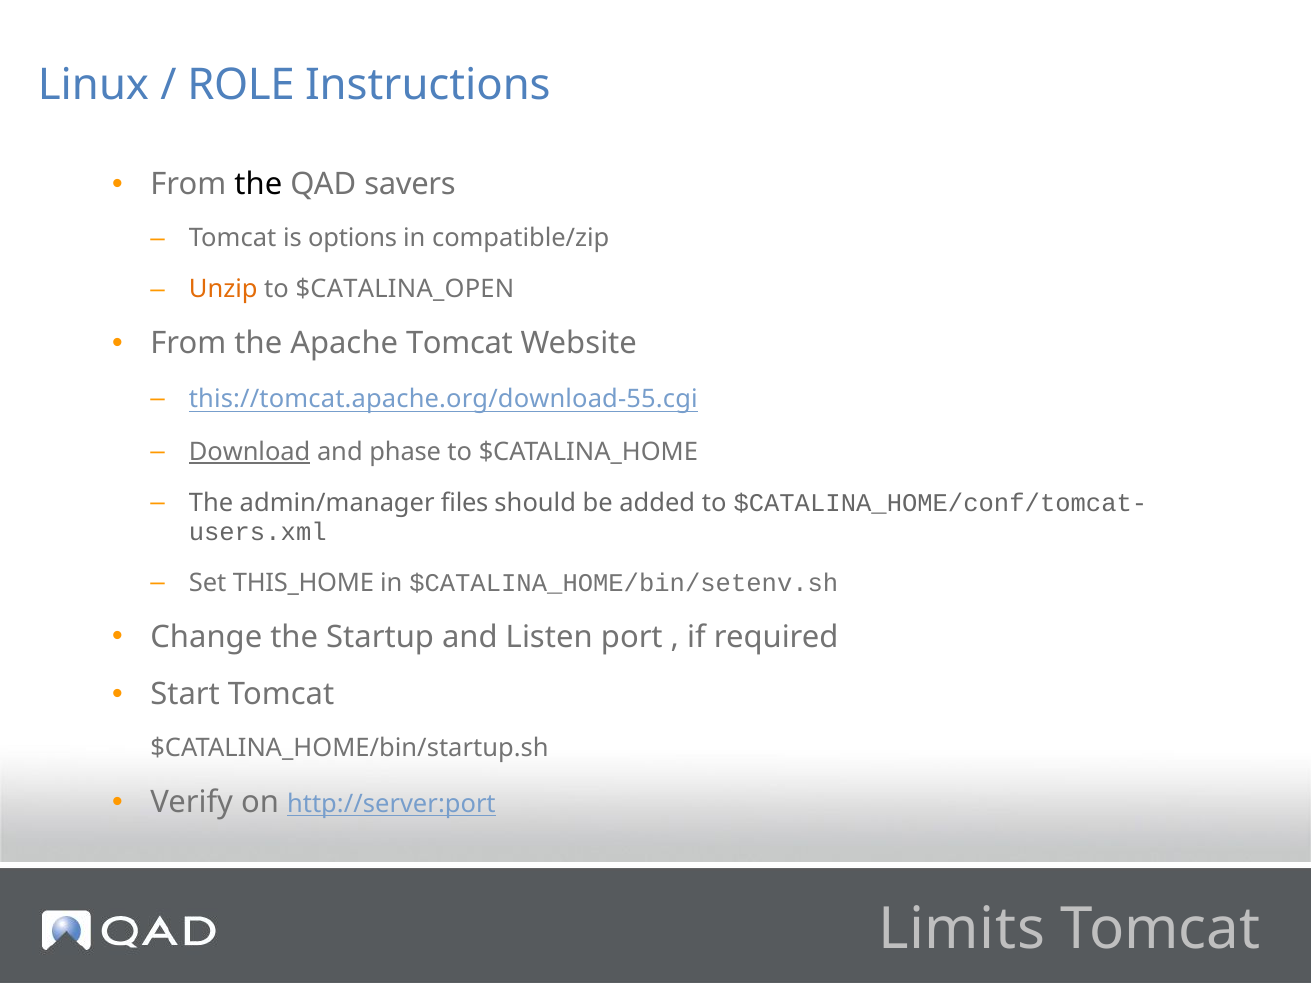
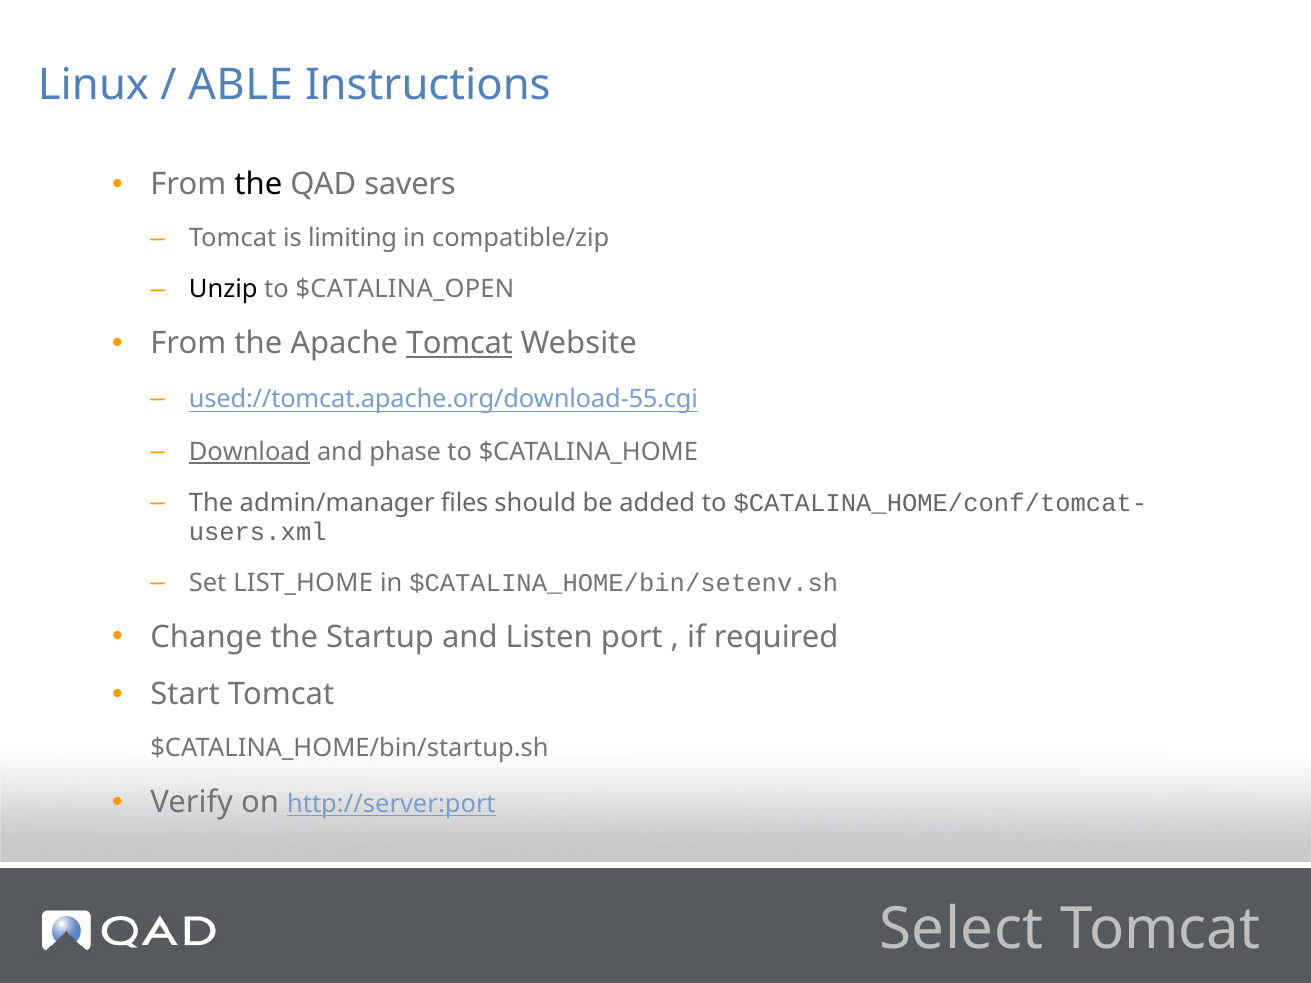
ROLE: ROLE -> ABLE (241, 85)
options: options -> limiting (353, 238)
Unzip colour: orange -> black (223, 289)
Tomcat underline: none -> present (459, 343)
this://tomcat.apache.org/download-55.cgi: this://tomcat.apache.org/download-55.cgi -> used://tomcat.apache.org/download-55.cgi (443, 400)
THIS_HOME: THIS_HOME -> LIST_HOME (303, 583)
Limits: Limits -> Select (962, 930)
